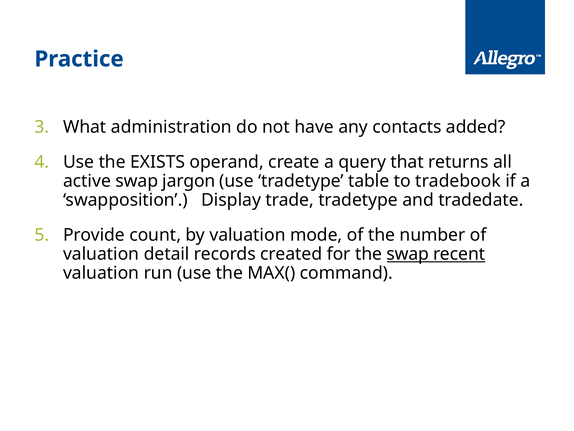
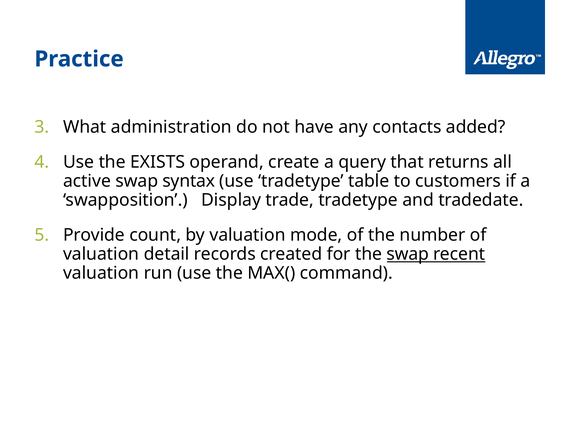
jargon: jargon -> syntax (189, 181)
tradebook: tradebook -> customers (458, 181)
